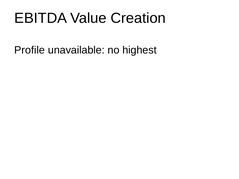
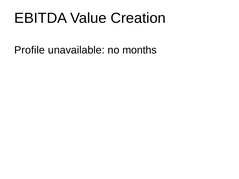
highest: highest -> months (140, 50)
